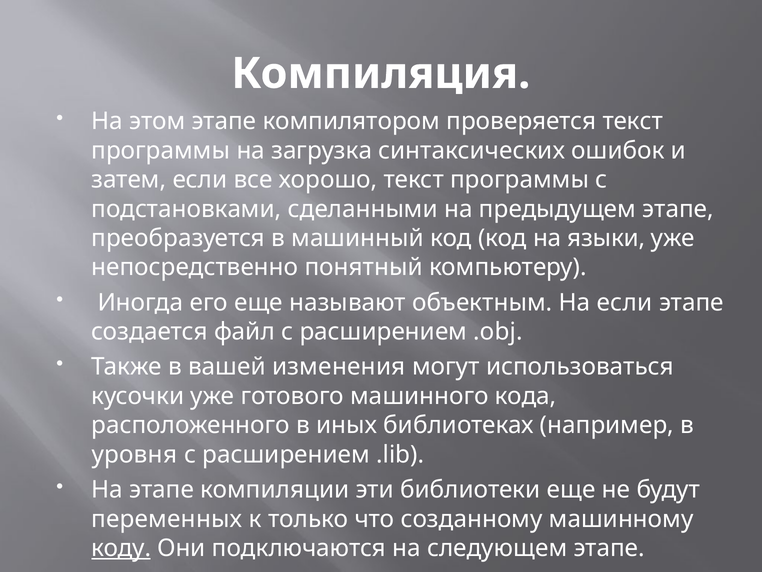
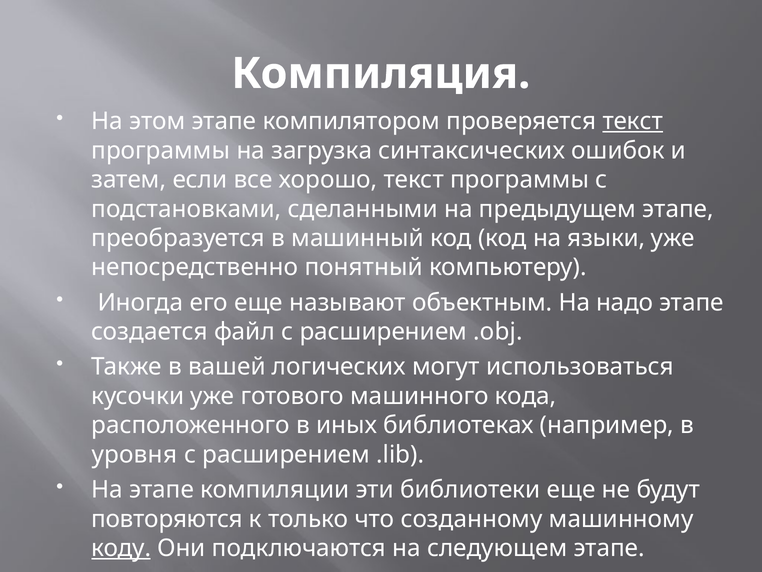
текст underline: none -> present (633, 121)
На если: если -> надо (625, 302)
изменения: изменения -> логических (339, 367)
переменных: переменных -> повторяются (167, 519)
